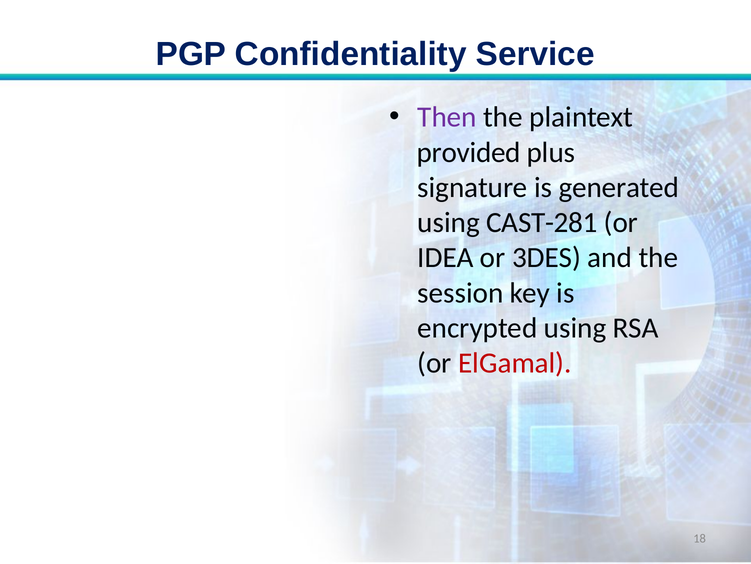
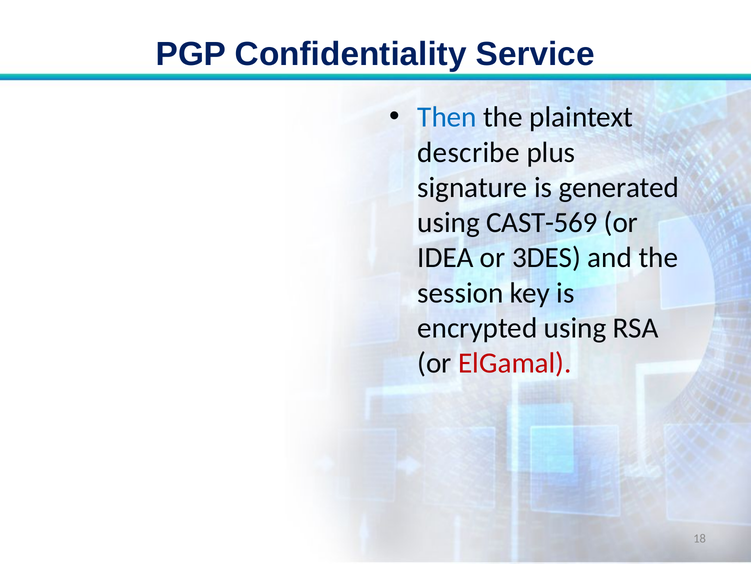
Then colour: purple -> blue (447, 117)
provided: provided -> describe (468, 152)
CAST-281: CAST-281 -> CAST-569 (542, 222)
